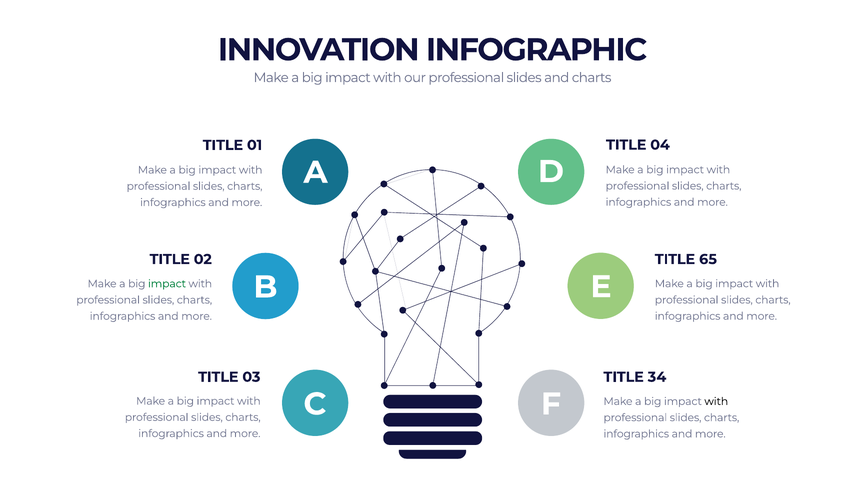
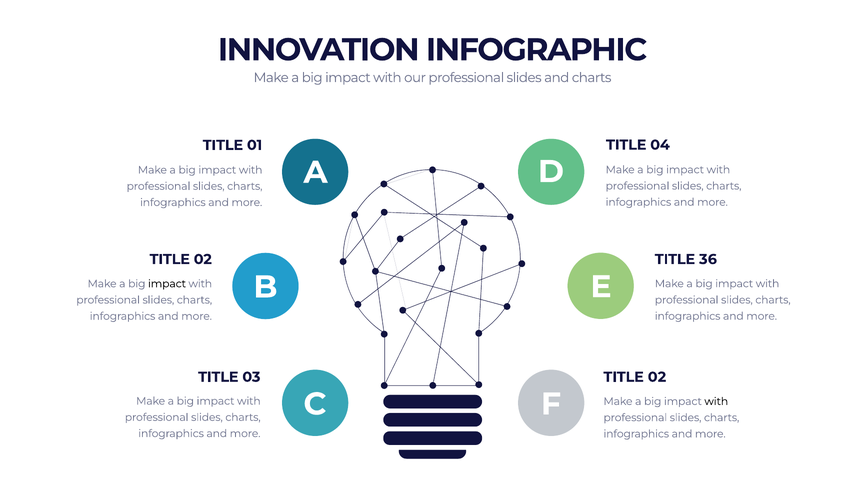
65: 65 -> 36 (708, 259)
impact colour: green -> black (167, 284)
34: 34 -> 02 (657, 377)
